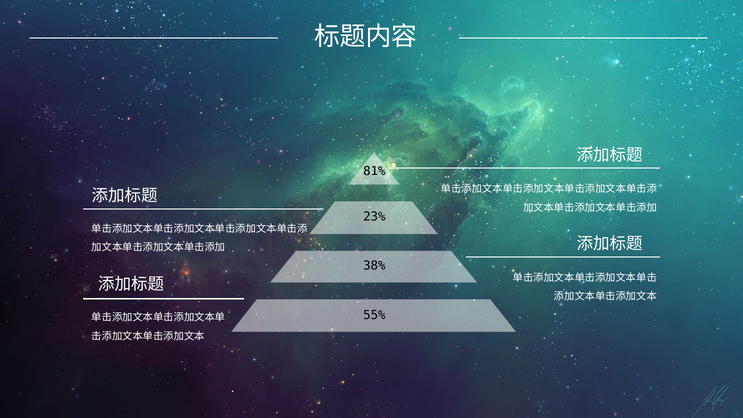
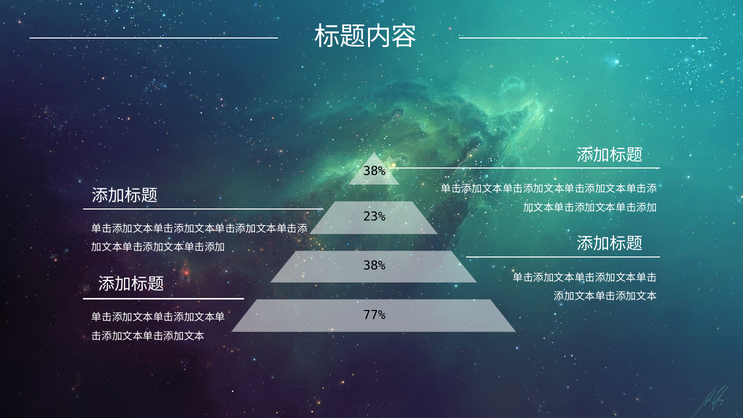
81%: 81% -> 38% (374, 171)
55%: 55% -> 77% (374, 315)
